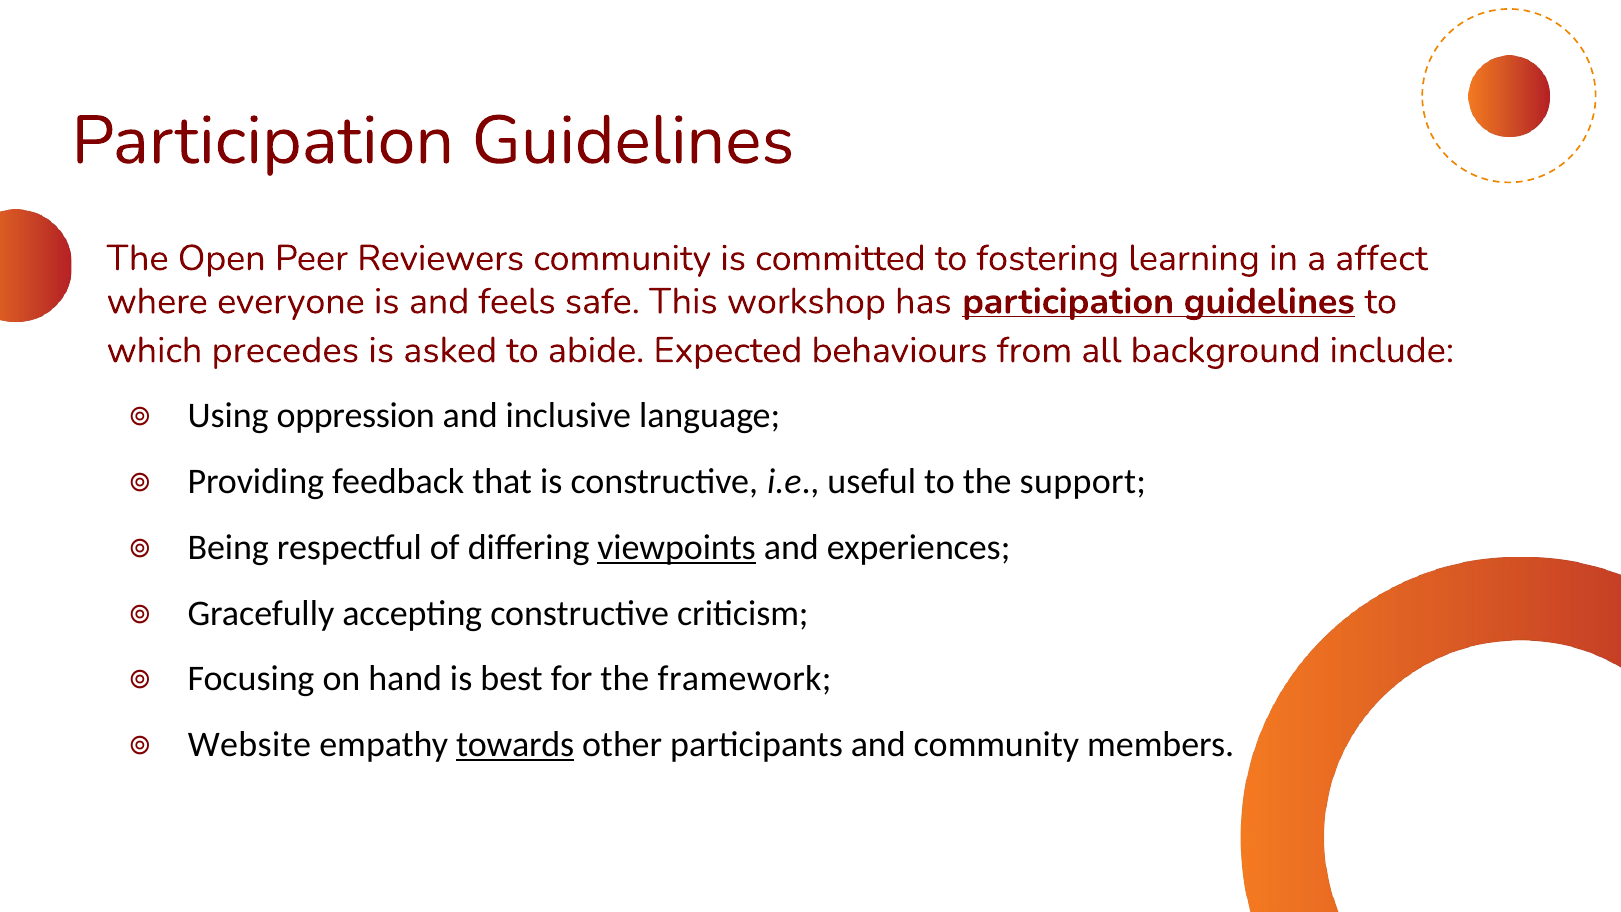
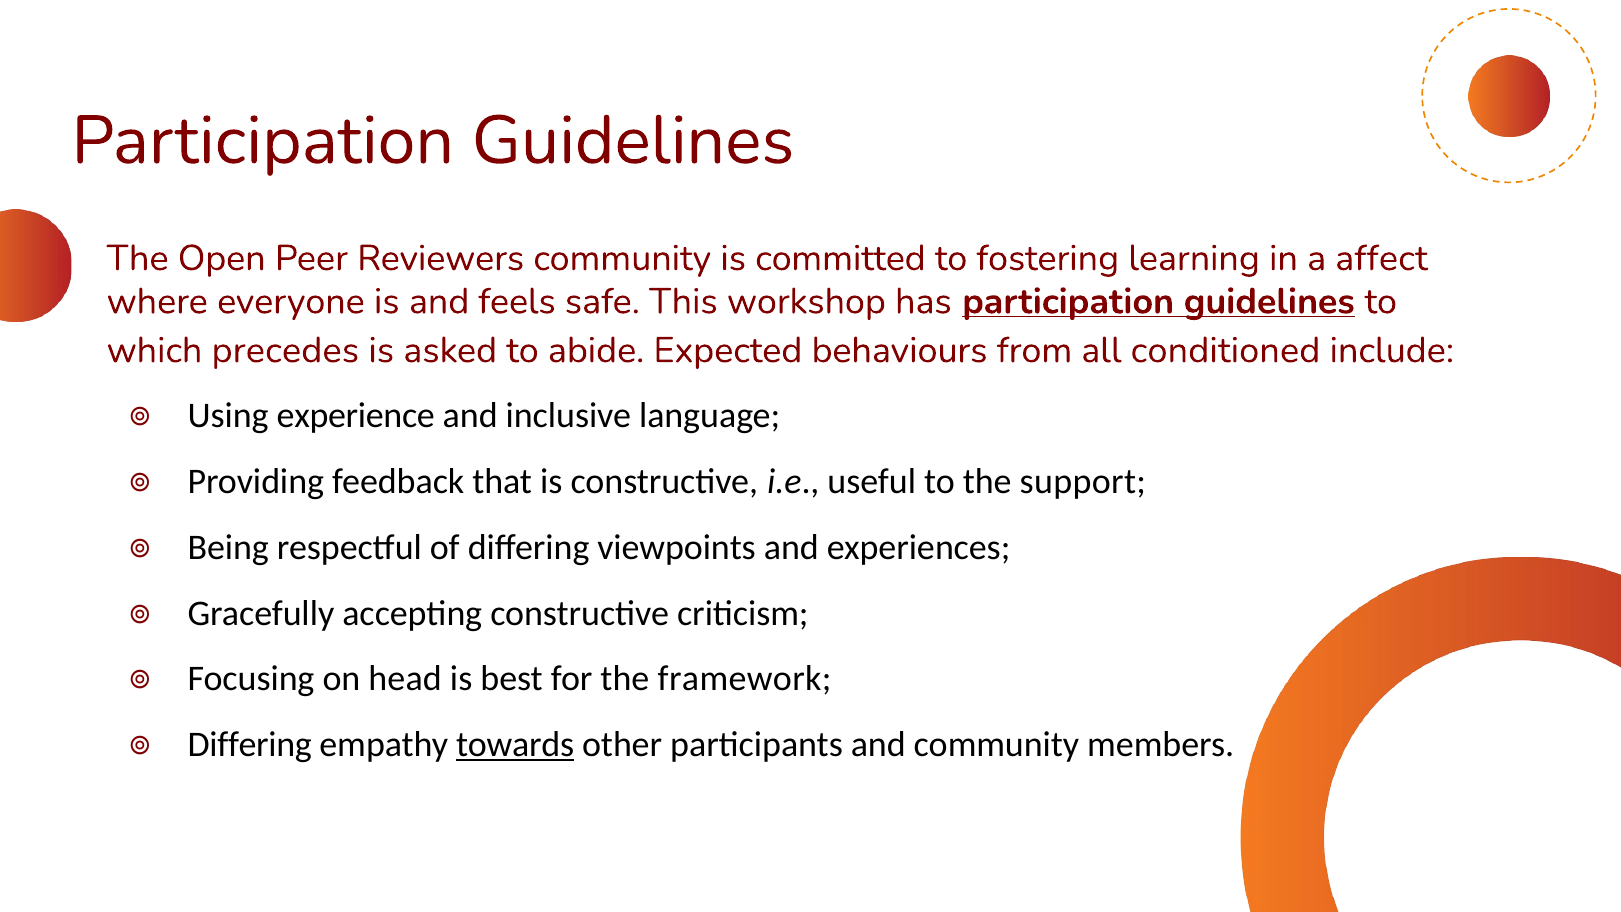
background: background -> conditioned (1225, 350)
oppression: oppression -> experience (356, 416)
viewpoints underline: present -> none (677, 547)
hand: hand -> head (405, 679)
Website: Website -> Differing (250, 745)
